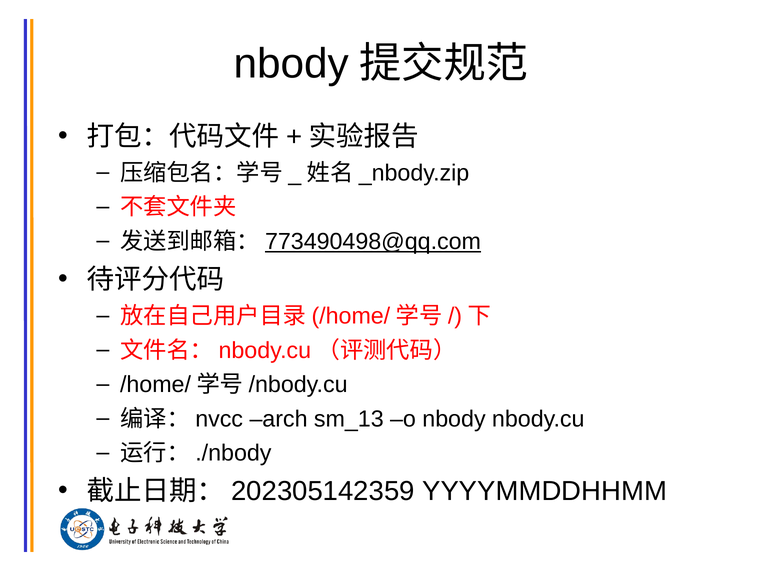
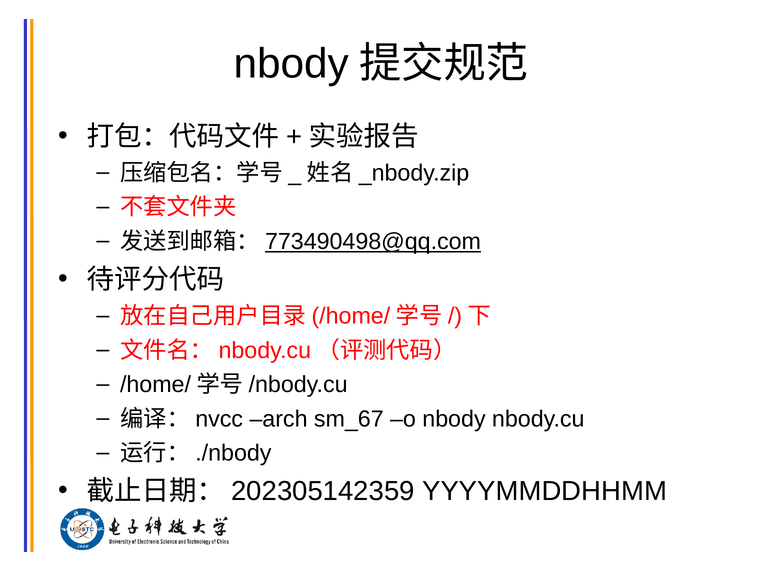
sm_13: sm_13 -> sm_67 (349, 419)
